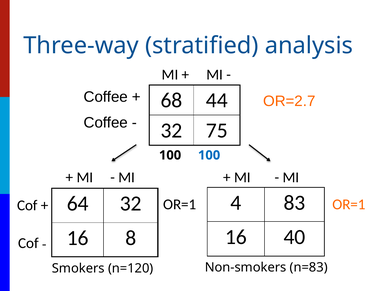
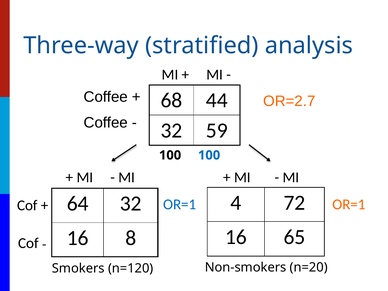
75: 75 -> 59 (217, 130)
83: 83 -> 72 (294, 203)
OR=1 colour: black -> blue (180, 204)
40: 40 -> 65 (294, 237)
n=83: n=83 -> n=20 (309, 267)
